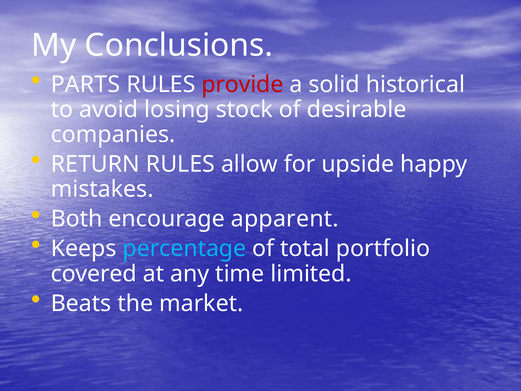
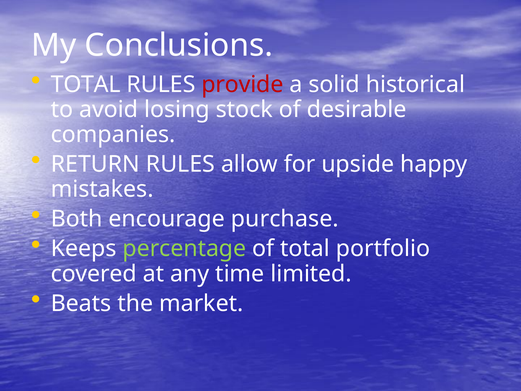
PARTS: PARTS -> TOTAL (86, 84)
apparent: apparent -> purchase (285, 219)
percentage colour: light blue -> light green (184, 249)
